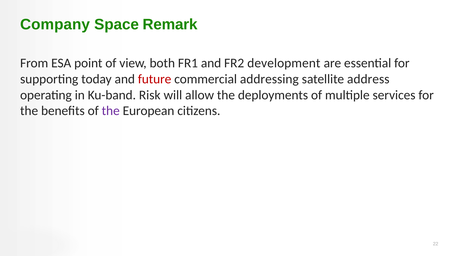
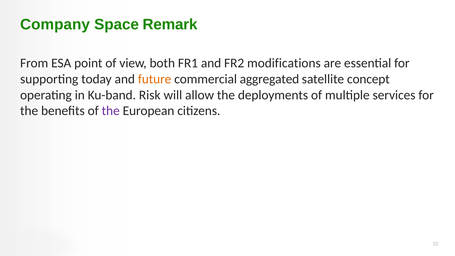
development: development -> modifications (284, 63)
future colour: red -> orange (155, 79)
addressing: addressing -> aggregated (269, 79)
address: address -> concept (368, 79)
